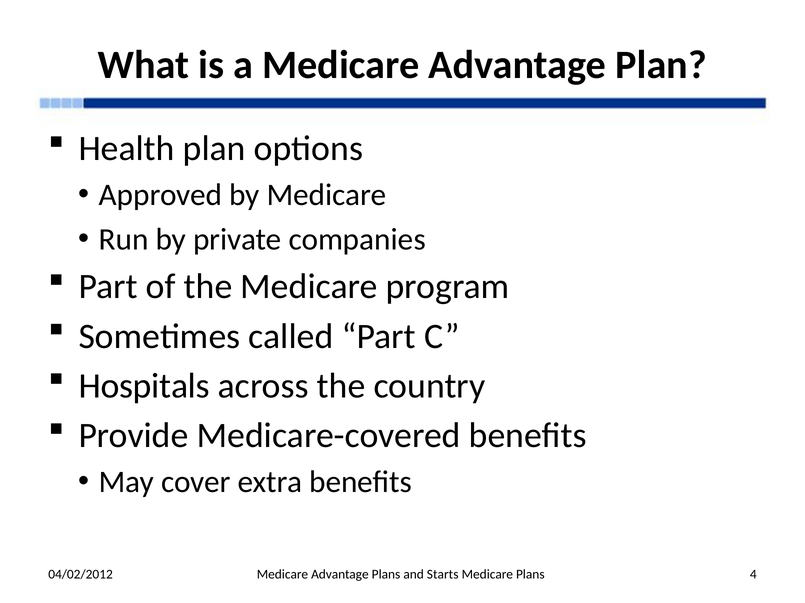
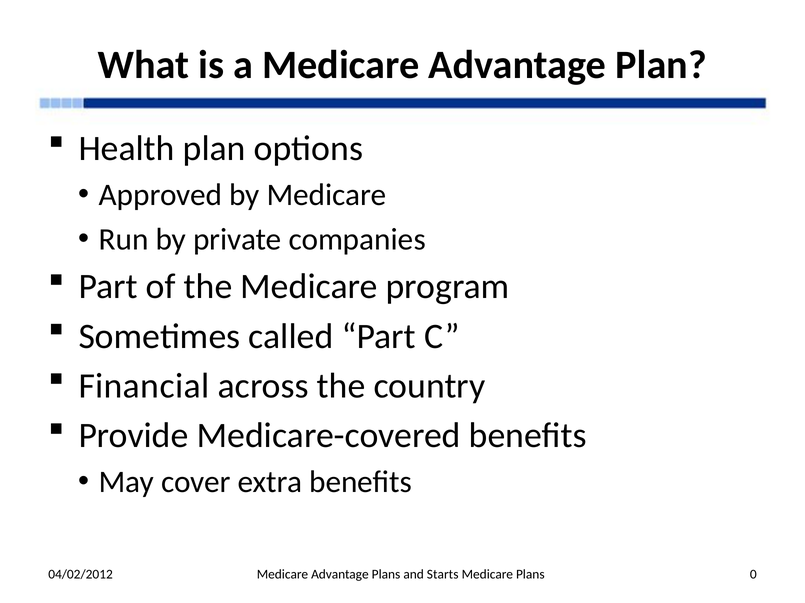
Hospitals: Hospitals -> Financial (144, 386)
4: 4 -> 0 (753, 575)
